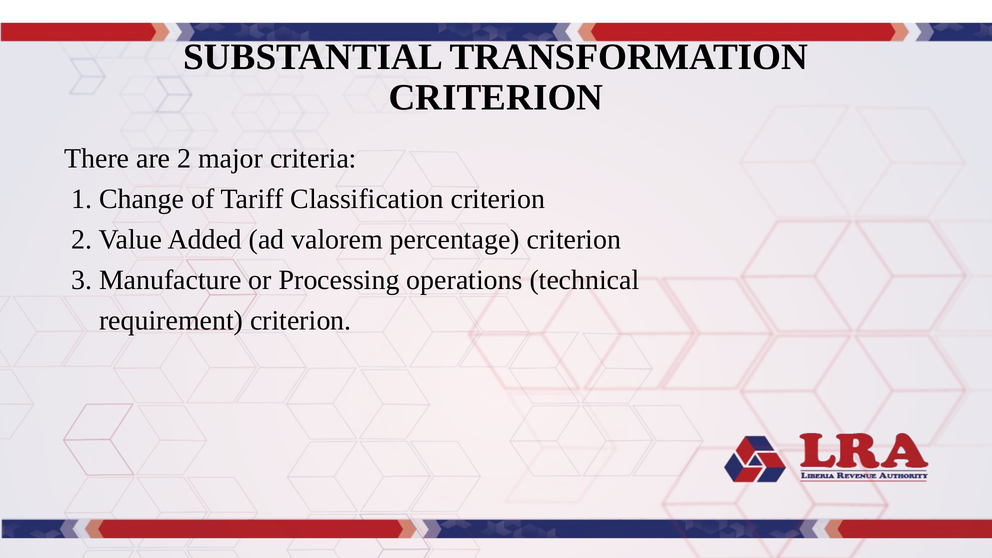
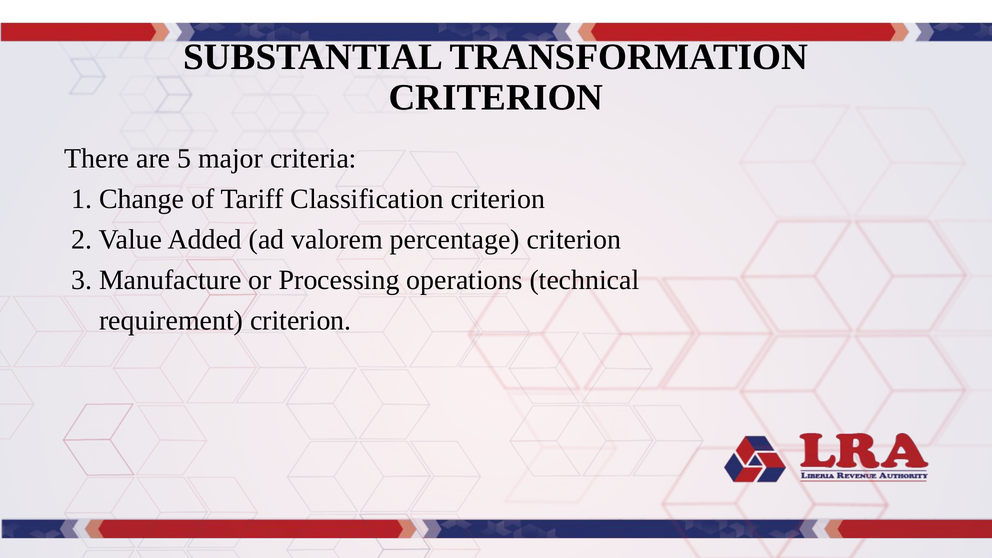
are 2: 2 -> 5 (184, 159)
